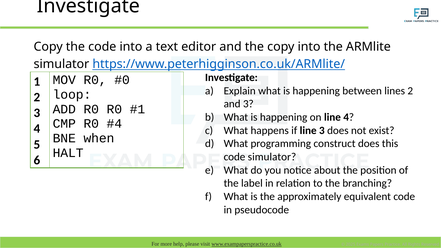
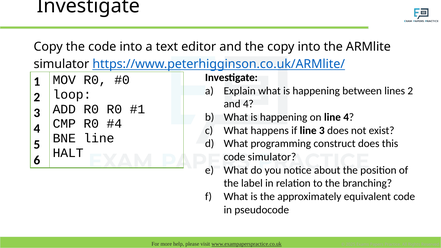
and 3: 3 -> 4 (248, 104)
BNE when: when -> line (99, 138)
